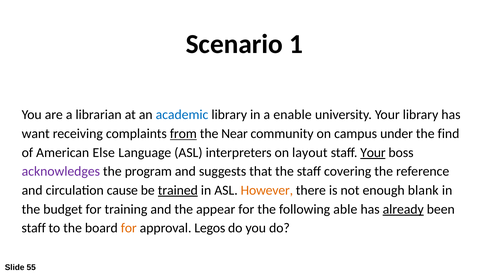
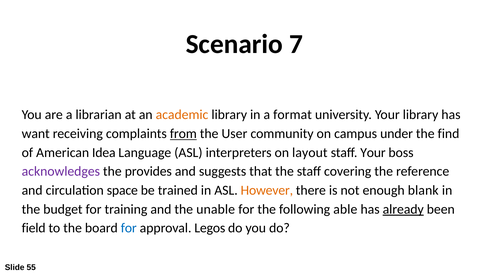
1: 1 -> 7 (296, 44)
academic colour: blue -> orange (182, 115)
enable: enable -> format (293, 115)
Near: Near -> User (234, 134)
Else: Else -> Idea (104, 152)
Your underline: present -> none (373, 152)
program: program -> provides (148, 171)
cause: cause -> space (122, 190)
trained underline: present -> none (178, 190)
appear: appear -> unable (216, 209)
staff: staff -> field (34, 228)
for colour: orange -> blue (129, 228)
